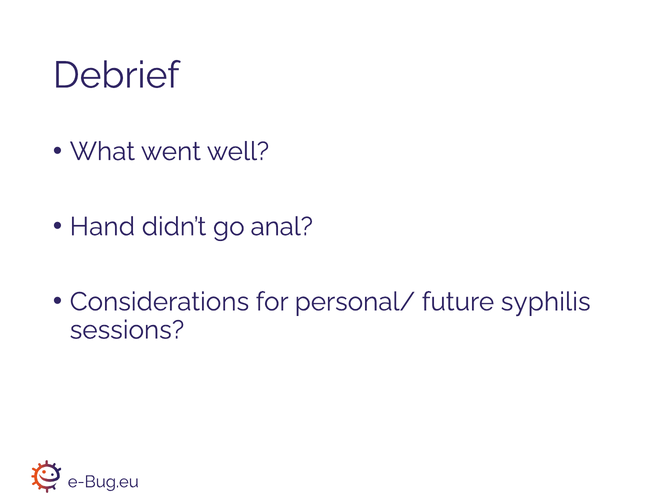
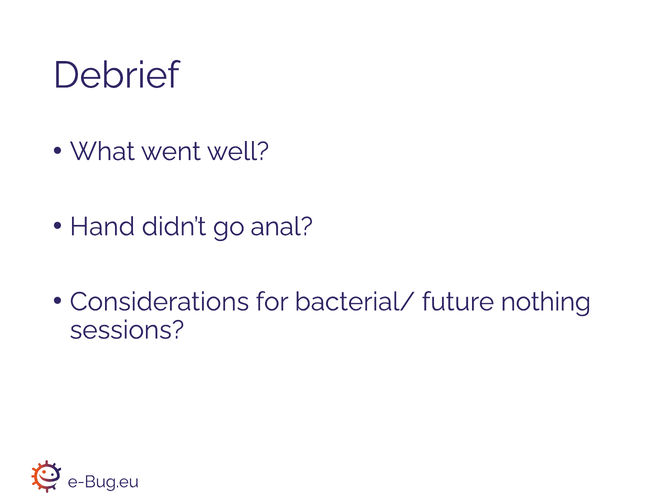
personal/: personal/ -> bacterial/ (355, 302)
syphilis: syphilis -> nothing (546, 302)
